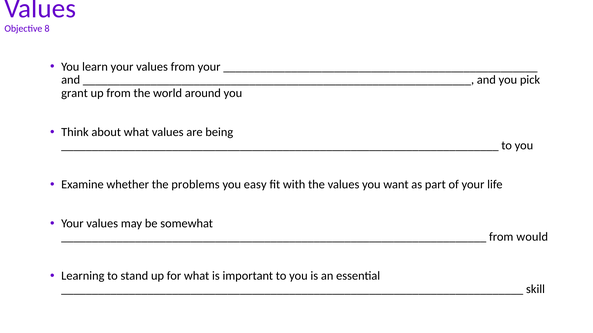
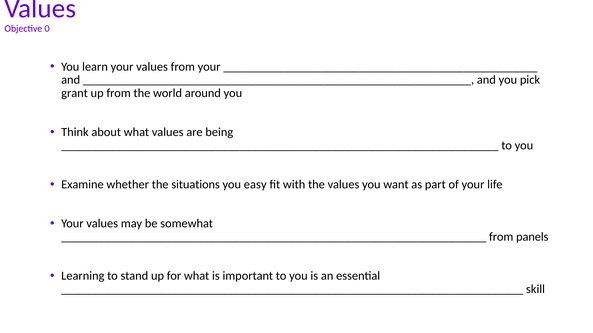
8: 8 -> 0 (47, 29)
problems: problems -> situations (196, 185)
would: would -> panels (532, 237)
